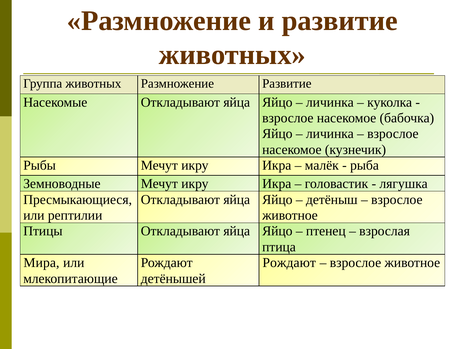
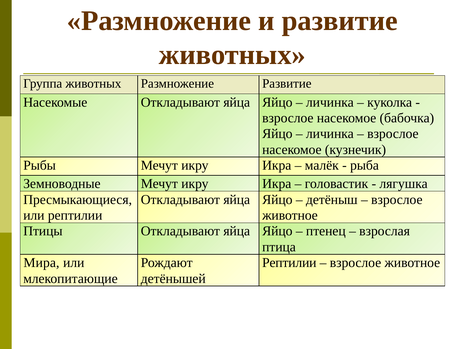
Рождают: Рождают -> Рептилии (289, 263)
